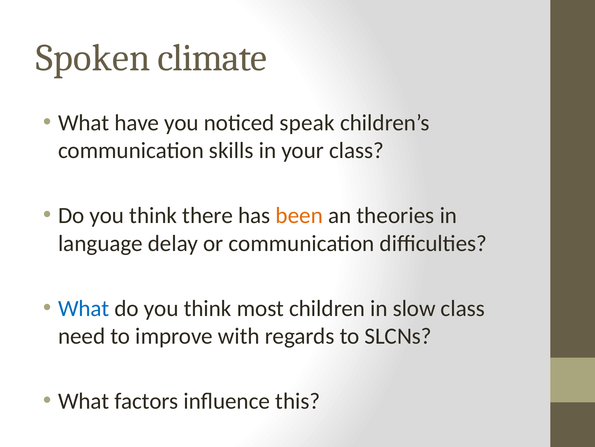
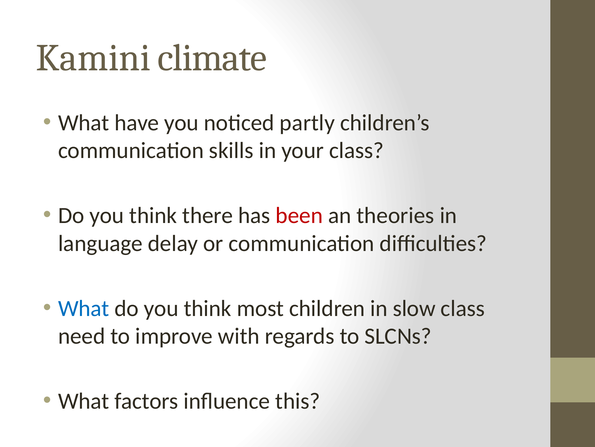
Spoken: Spoken -> Kamini (93, 58)
speak: speak -> partly (307, 123)
been colour: orange -> red (299, 215)
